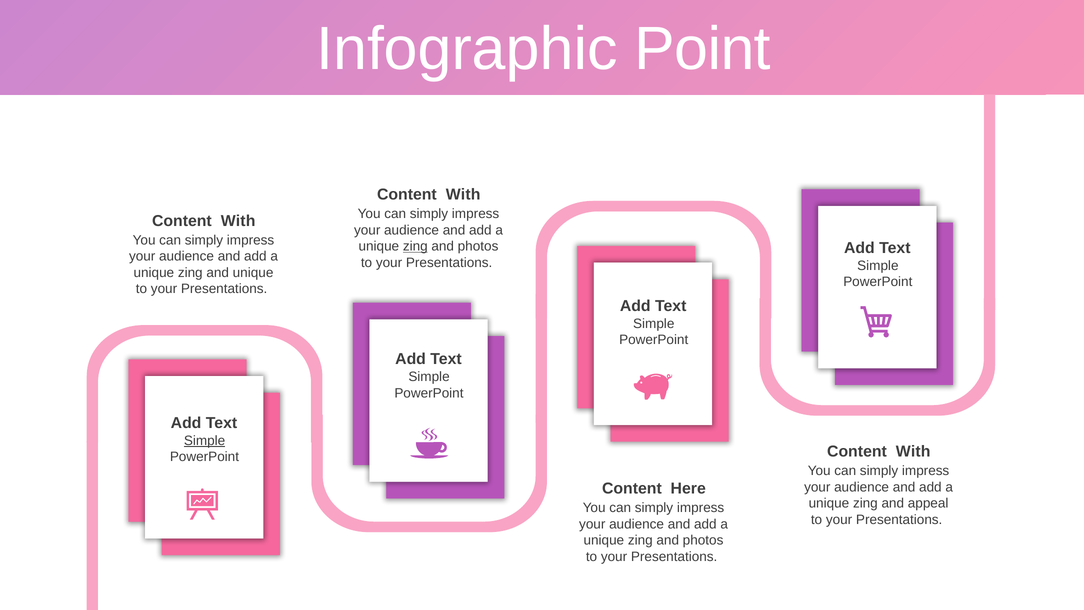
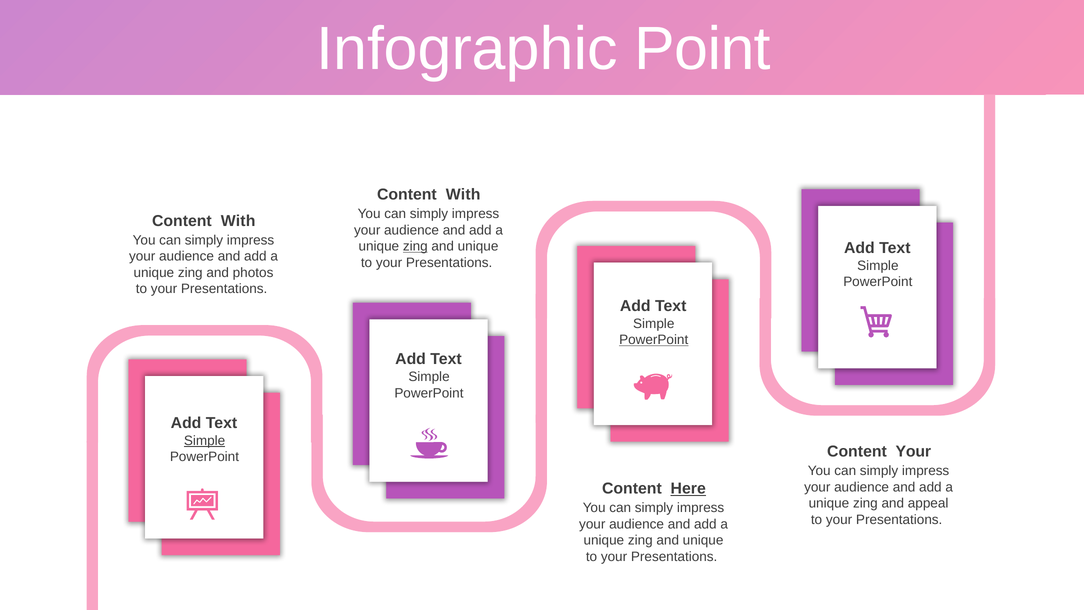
photos: photos -> unique (478, 246)
and unique: unique -> photos (253, 273)
PowerPoint underline: none -> present (654, 340)
With: With -> Your (913, 451)
Here underline: none -> present (688, 488)
photos: photos -> unique (703, 540)
